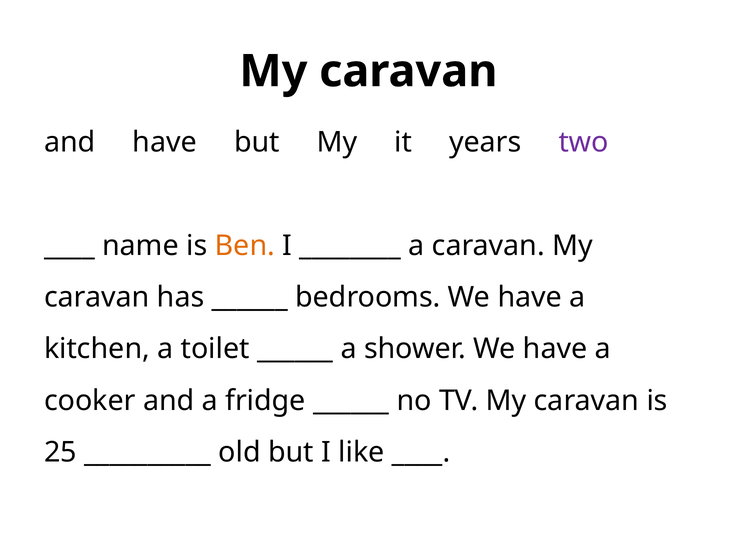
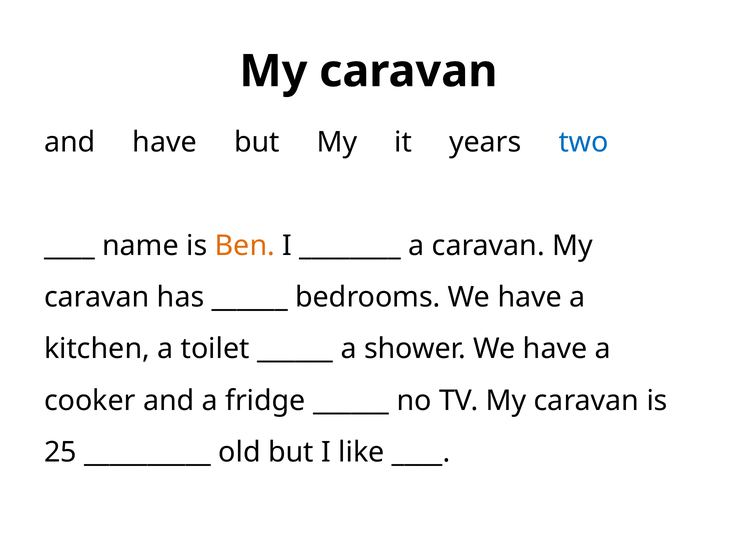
two colour: purple -> blue (584, 142)
